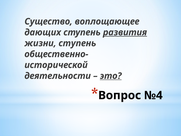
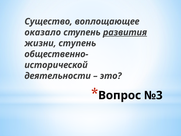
дающих: дающих -> оказало (43, 32)
это underline: present -> none (111, 76)
№4: №4 -> №3 (153, 95)
